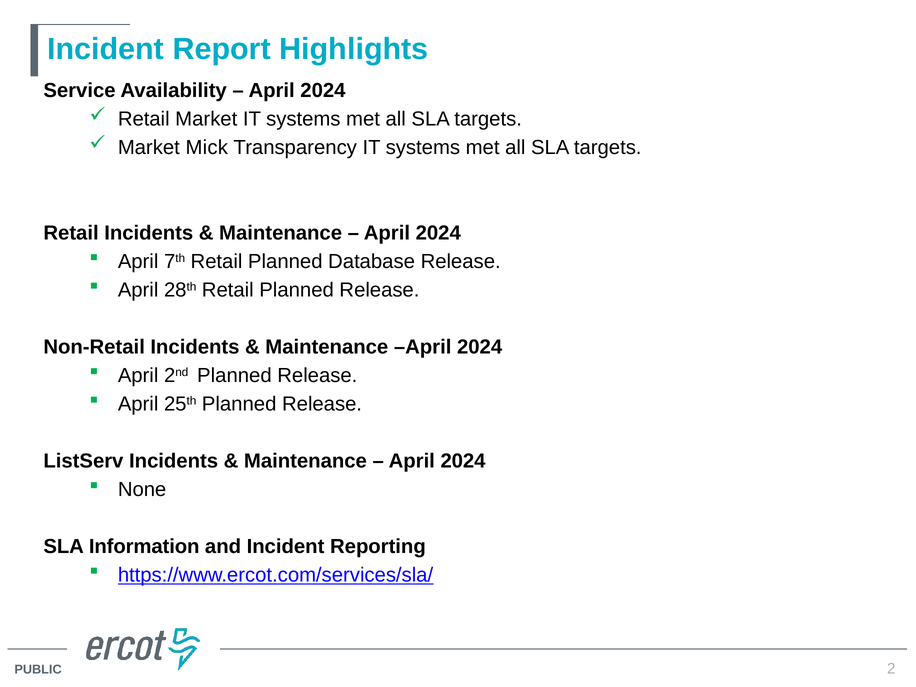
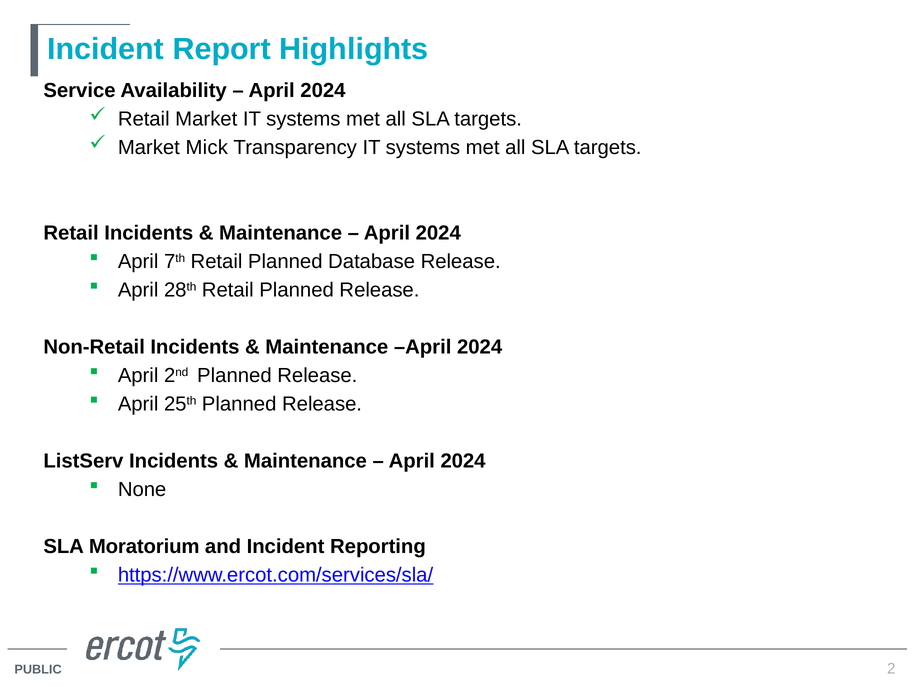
Information: Information -> Moratorium (144, 546)
